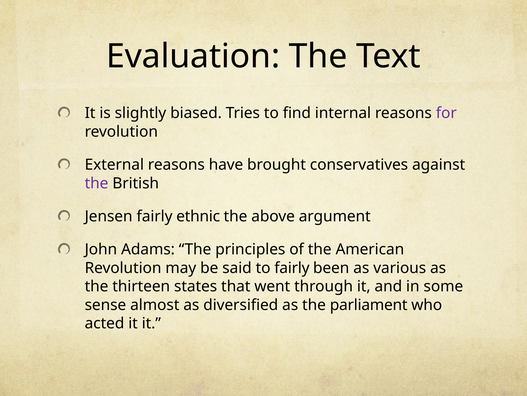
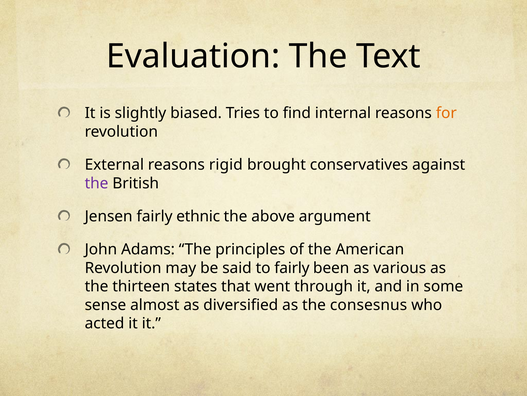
for colour: purple -> orange (446, 113)
have: have -> rigid (226, 164)
parliament: parliament -> consesnus (369, 304)
